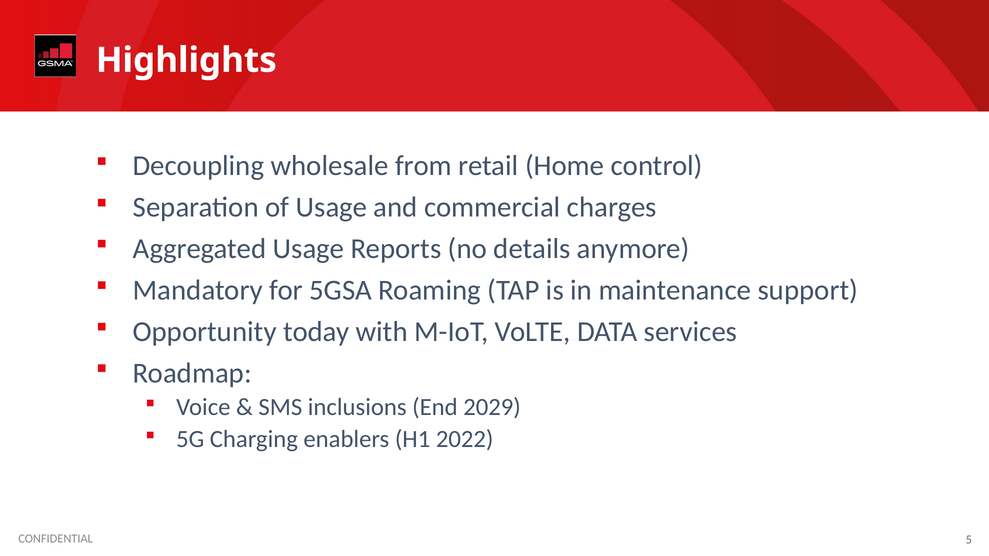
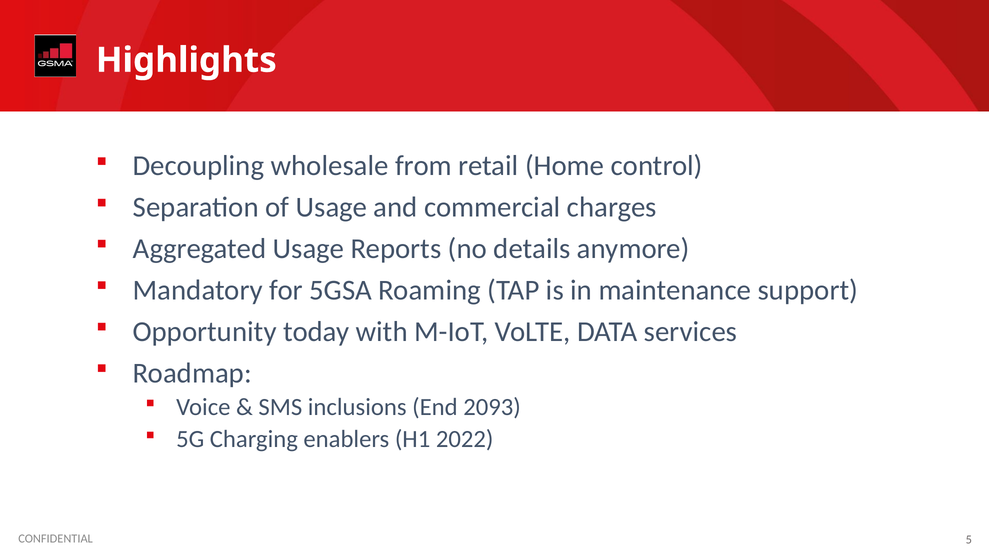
2029: 2029 -> 2093 (492, 407)
